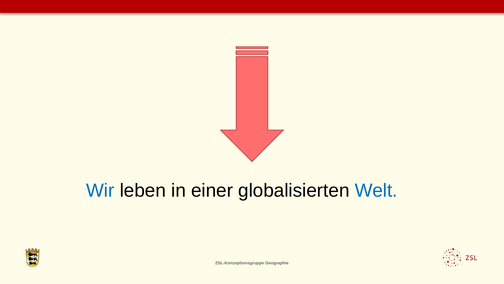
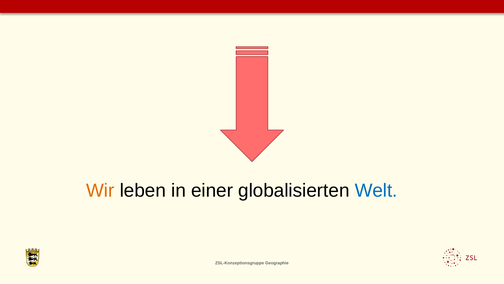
Wir colour: blue -> orange (100, 190)
